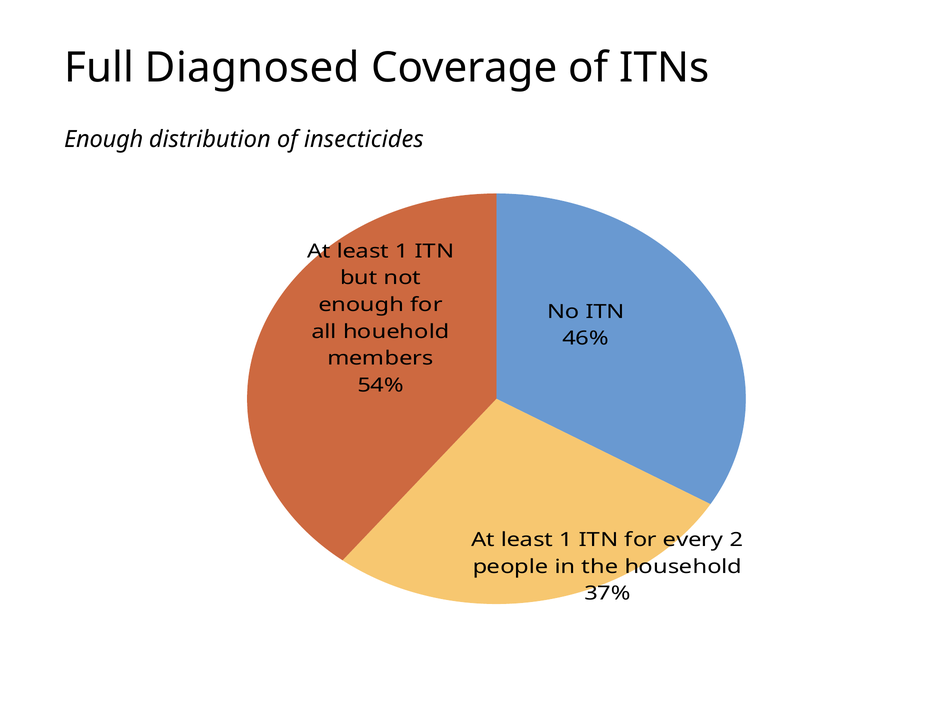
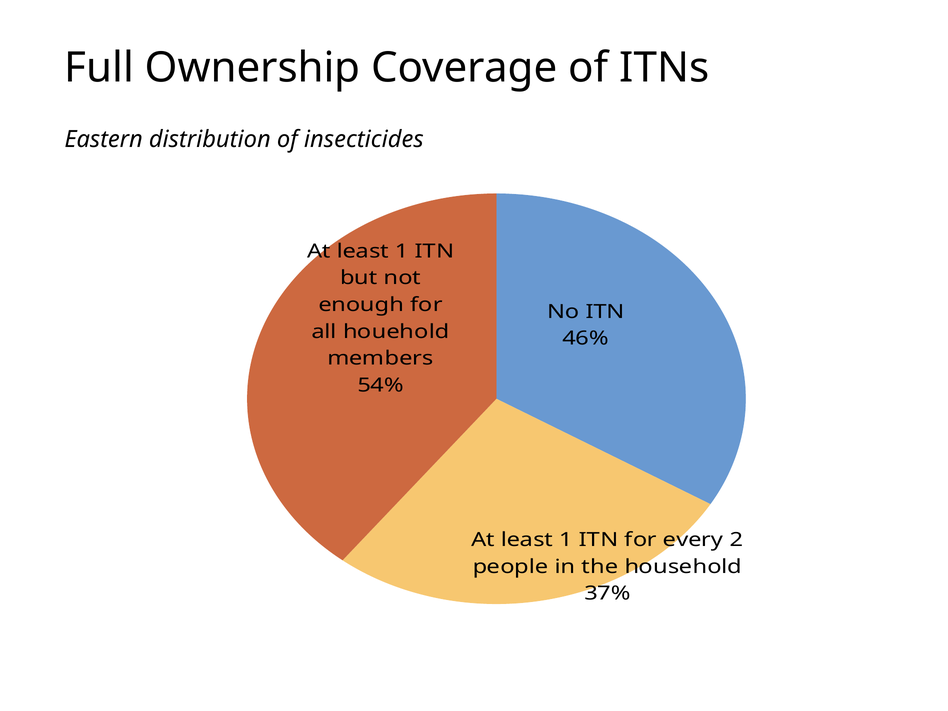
Diagnosed: Diagnosed -> Ownership (253, 68)
Enough: Enough -> Eastern (104, 139)
